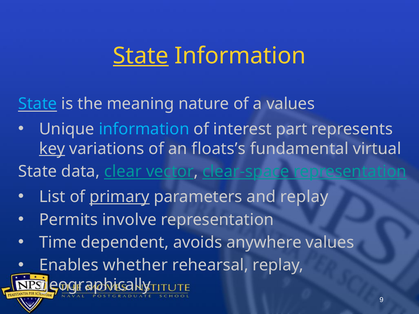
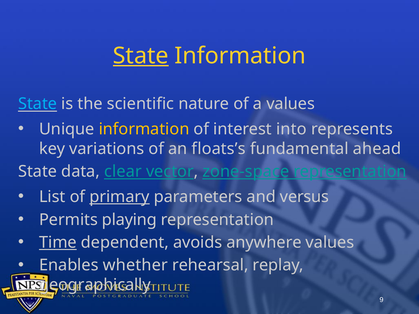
meaning: meaning -> scientific (140, 104)
information colour: light blue -> yellow (144, 129)
part: part -> into (291, 129)
key underline: present -> none (52, 149)
virtual: virtual -> ahead (377, 149)
clear-space: clear-space -> zone-space (246, 172)
and replay: replay -> versus (304, 197)
involve: involve -> playing (129, 220)
Time underline: none -> present (58, 243)
